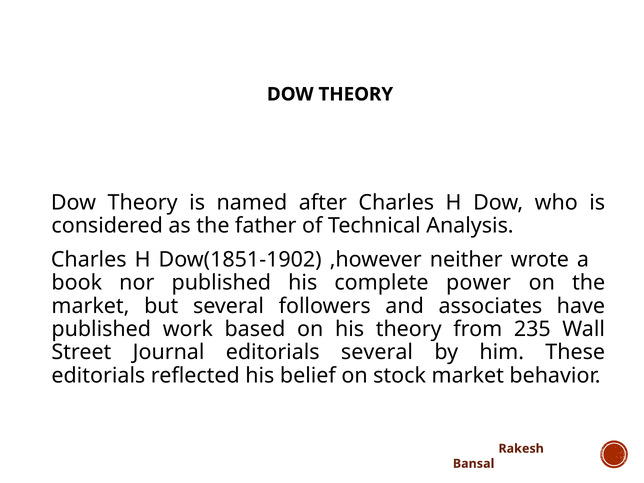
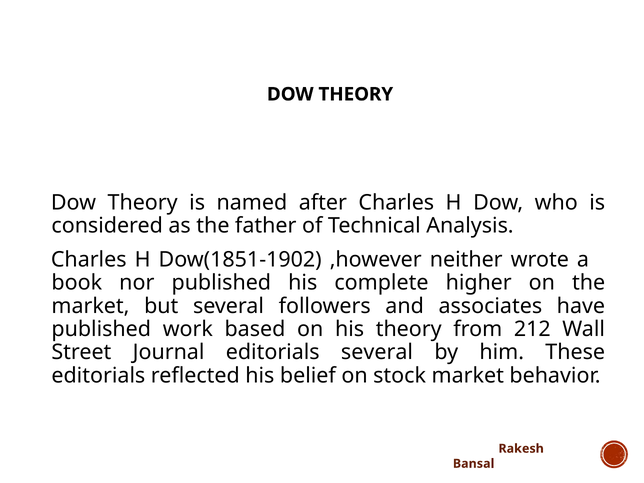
power: power -> higher (479, 283)
235: 235 -> 212 (532, 329)
